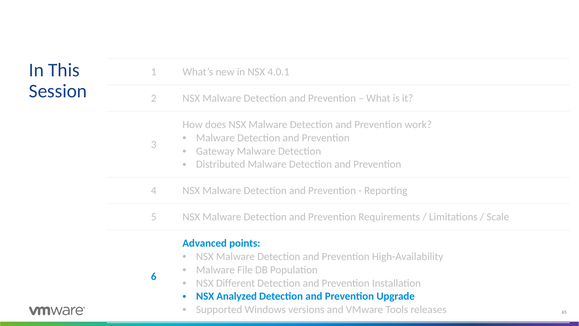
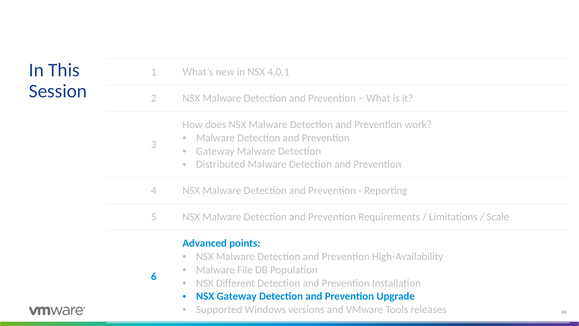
NSX Analyzed: Analyzed -> Gateway (237, 296)
